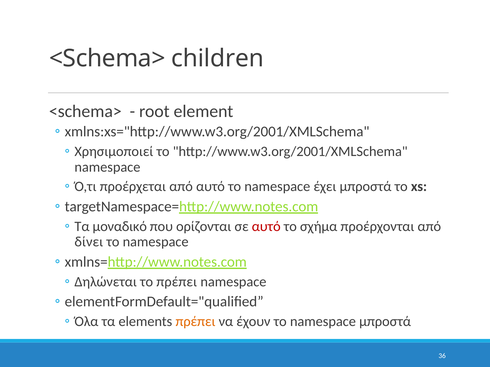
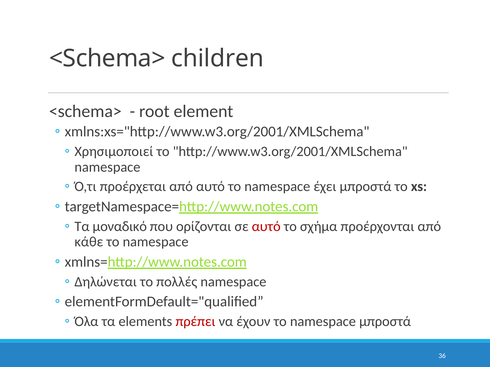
δίνει: δίνει -> κάθε (89, 242)
το πρέπει: πρέπει -> πολλές (177, 282)
πρέπει colour: orange -> red (195, 322)
